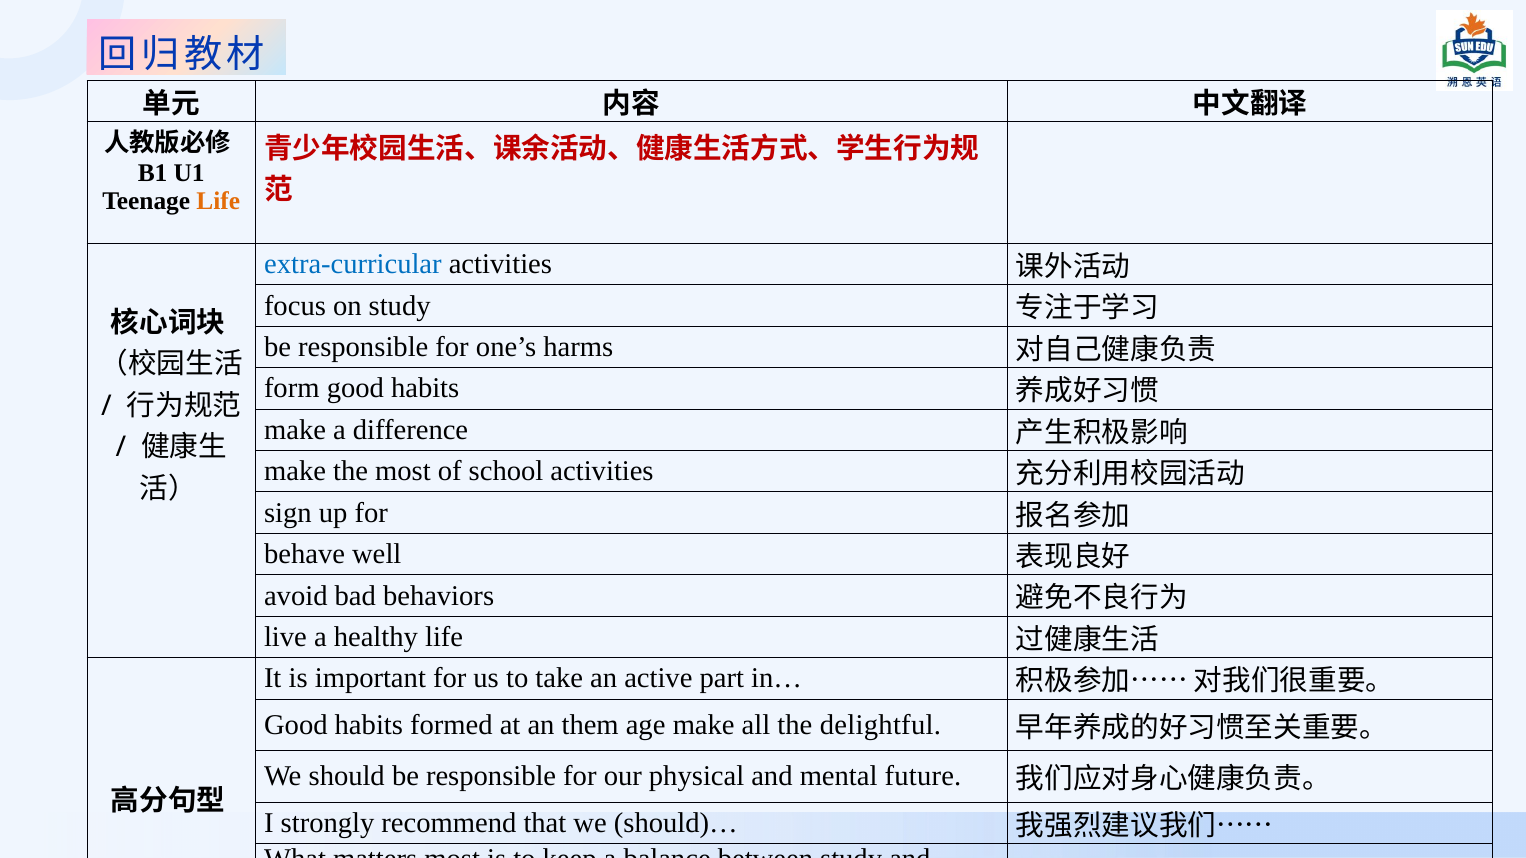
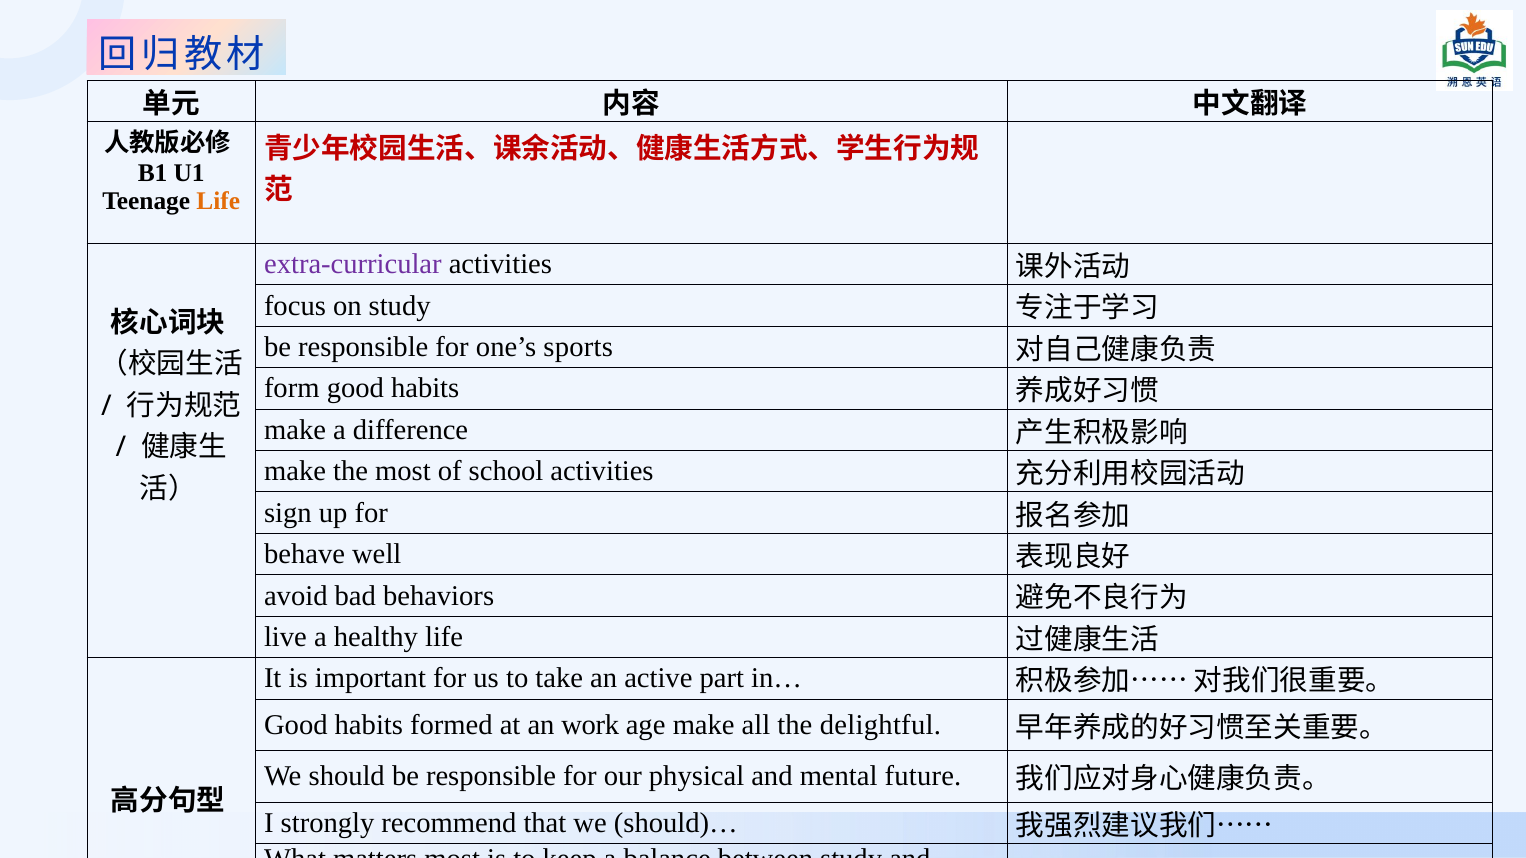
extra-curricular colour: blue -> purple (353, 264)
harms: harms -> sports (578, 347)
them: them -> work (590, 725)
